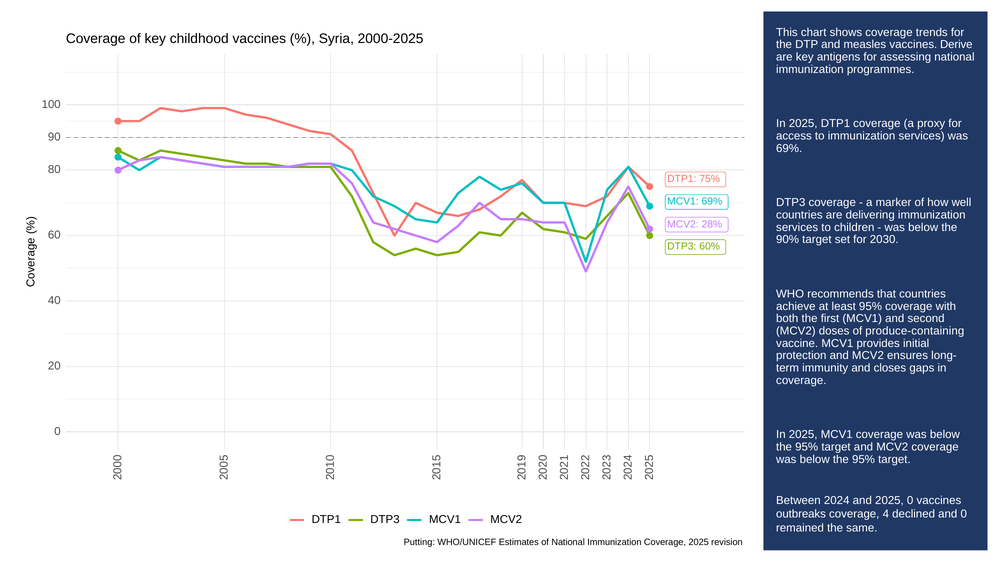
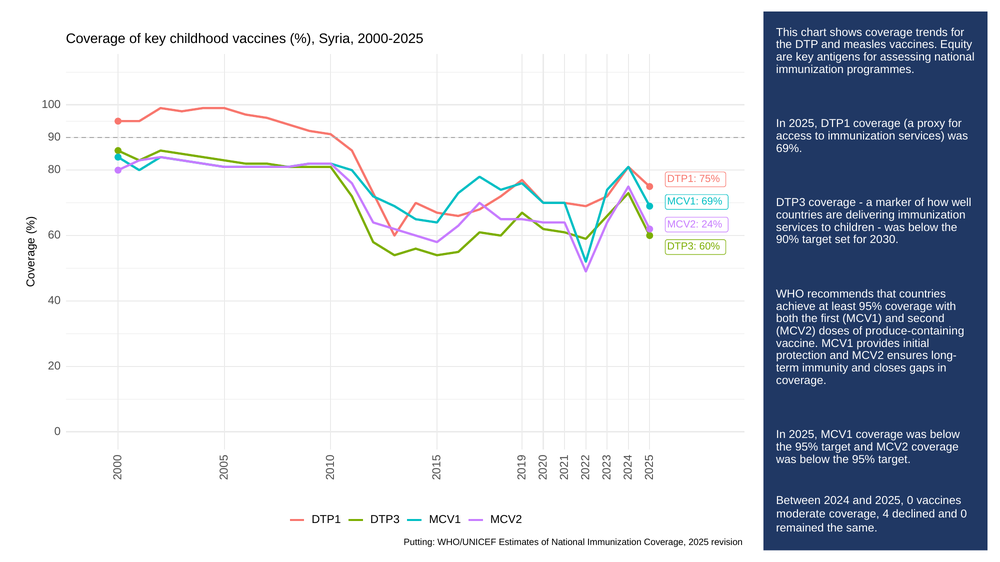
Derive: Derive -> Equity (956, 45)
28%: 28% -> 24% (712, 224)
outbreaks: outbreaks -> moderate (801, 515)
